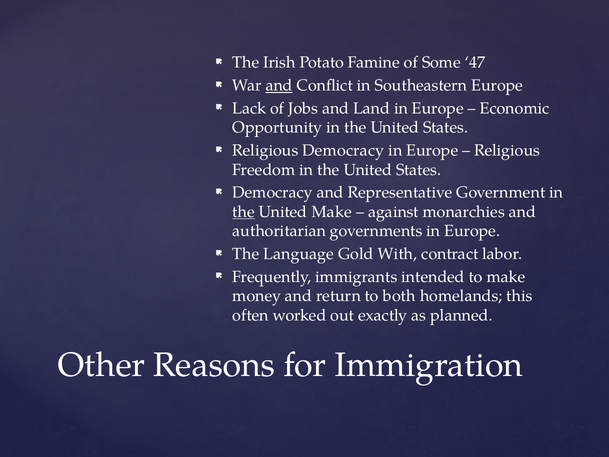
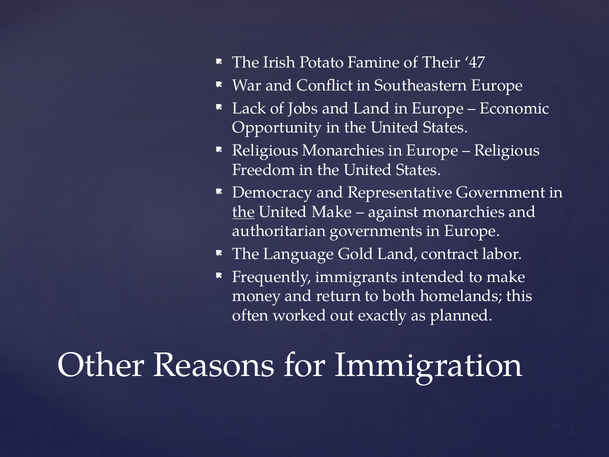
Some: Some -> Their (441, 63)
and underline: present -> none (279, 85)
Religious Democracy: Democracy -> Monarchies (343, 150)
Gold With: With -> Land (398, 254)
